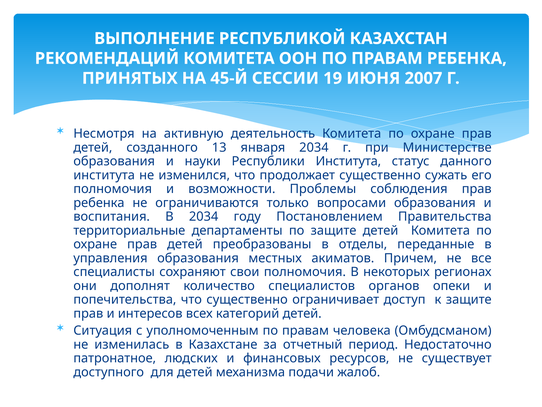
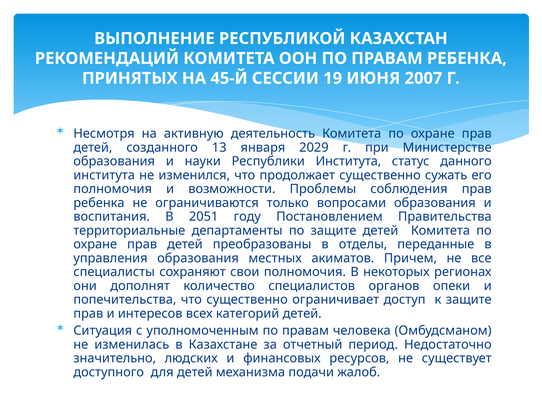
января 2034: 2034 -> 2029 (314, 147)
В 2034: 2034 -> 2051 (204, 216)
патронатное: патронатное -> значительно (115, 358)
